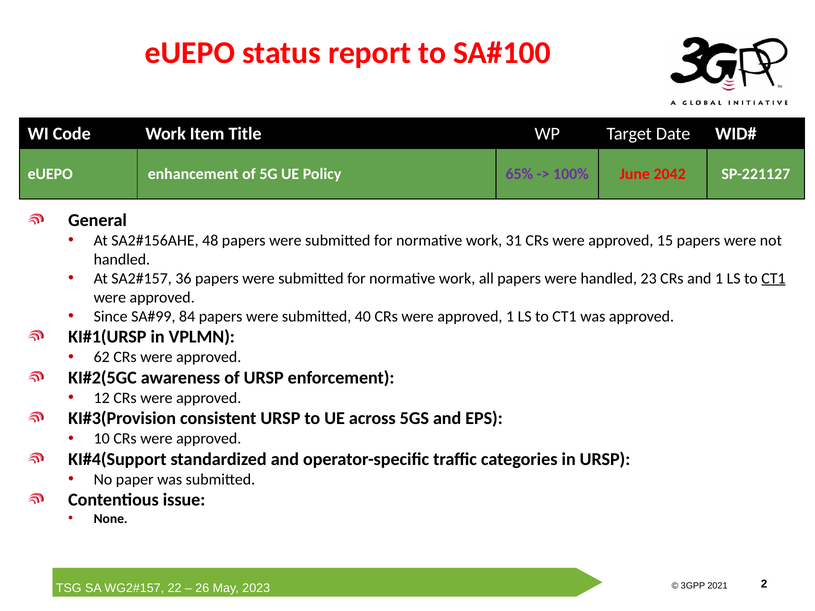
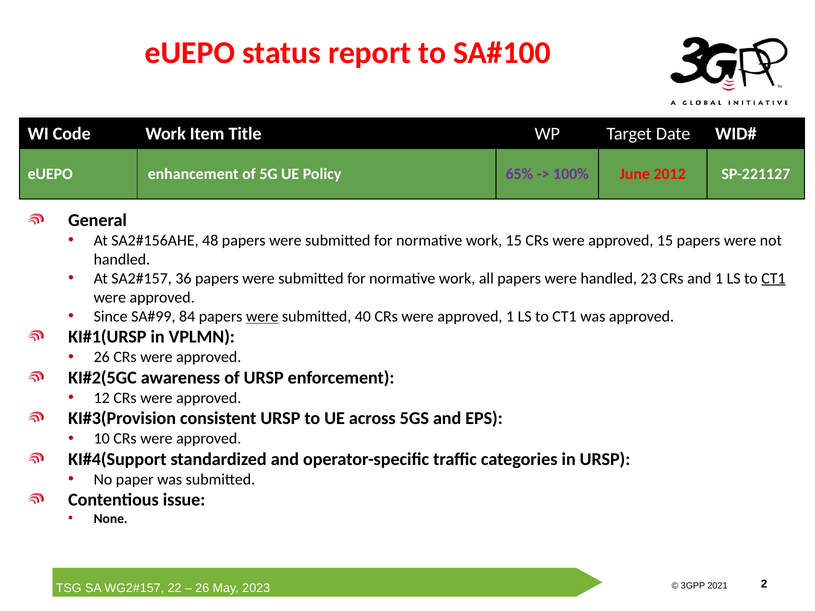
June 2042: 2042 -> 2012 (670, 174)
work 31: 31 -> 15 (514, 240)
were underline: none -> present (262, 317)
62: 62 -> 26 (102, 357)
